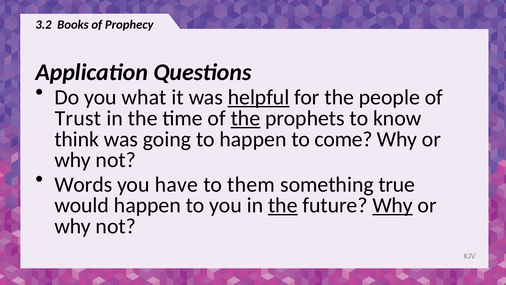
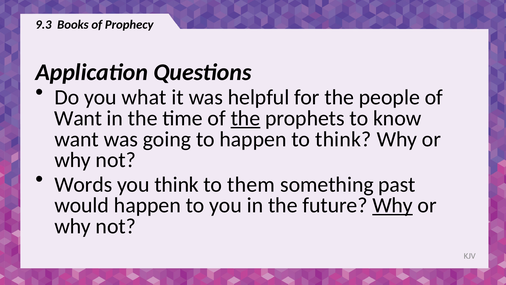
3.2: 3.2 -> 9.3 (43, 25)
helpful underline: present -> none (259, 98)
Trust: Trust -> Want (78, 118)
think: think -> want (77, 139)
to come: come -> think (343, 139)
you have: have -> think (177, 185)
true: true -> past (397, 185)
the underline: present -> none (283, 206)
